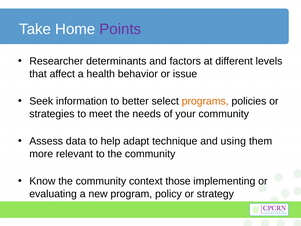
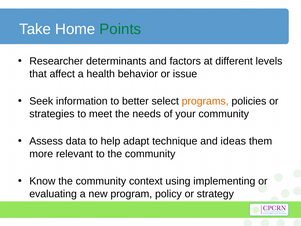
Points colour: purple -> green (120, 29)
using: using -> ideas (233, 141)
those: those -> using (178, 181)
